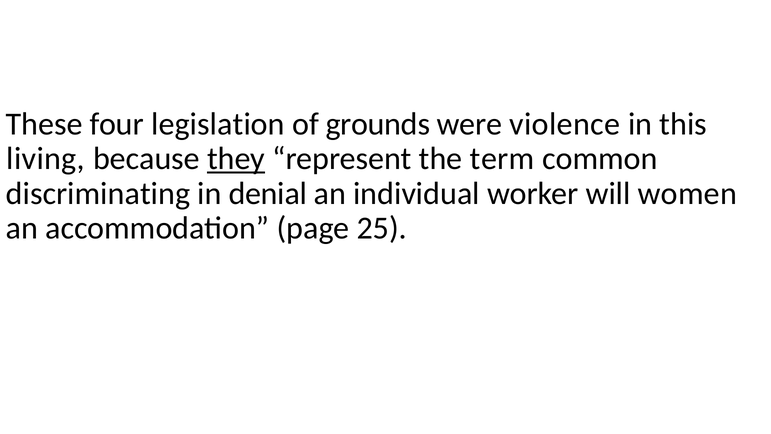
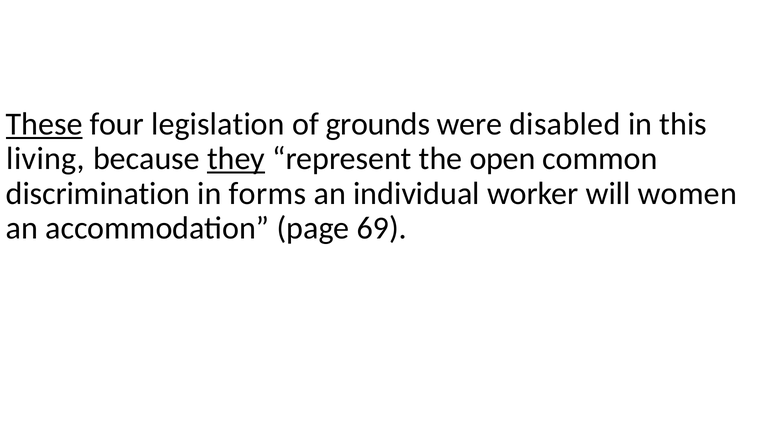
These underline: none -> present (44, 124)
violence: violence -> disabled (565, 124)
term: term -> open (503, 159)
discriminating: discriminating -> discrimination (98, 193)
denial: denial -> forms (268, 193)
25: 25 -> 69 (382, 228)
